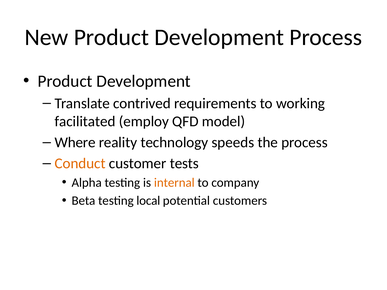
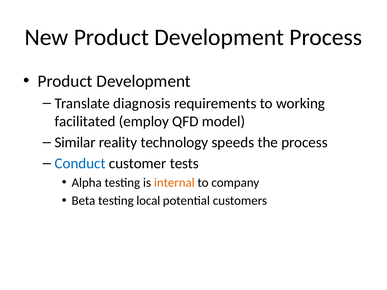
contrived: contrived -> diagnosis (142, 103)
Where: Where -> Similar (75, 143)
Conduct colour: orange -> blue (80, 164)
